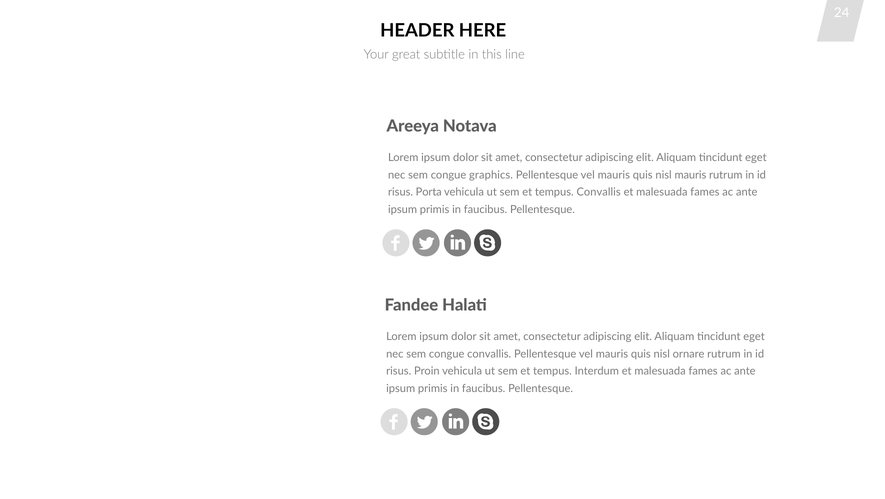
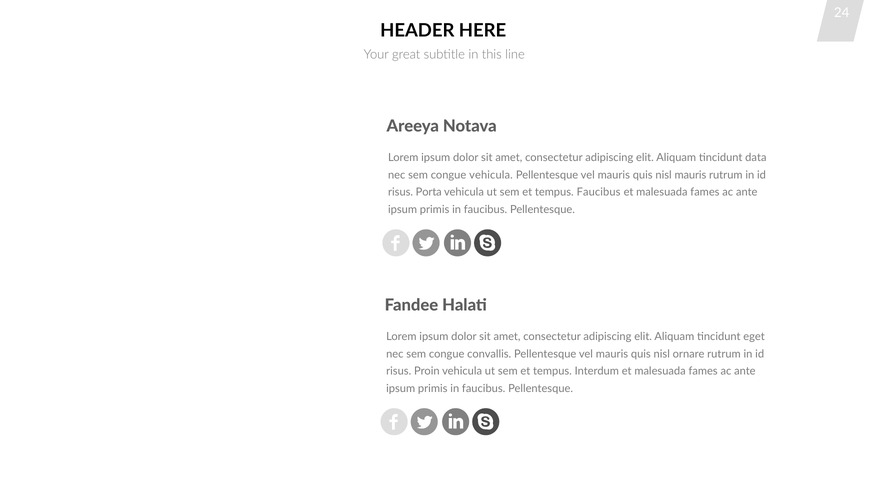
eget: eget -> data (756, 158)
congue graphics: graphics -> vehicula (491, 175)
tempus Convallis: Convallis -> Faucibus (599, 192)
